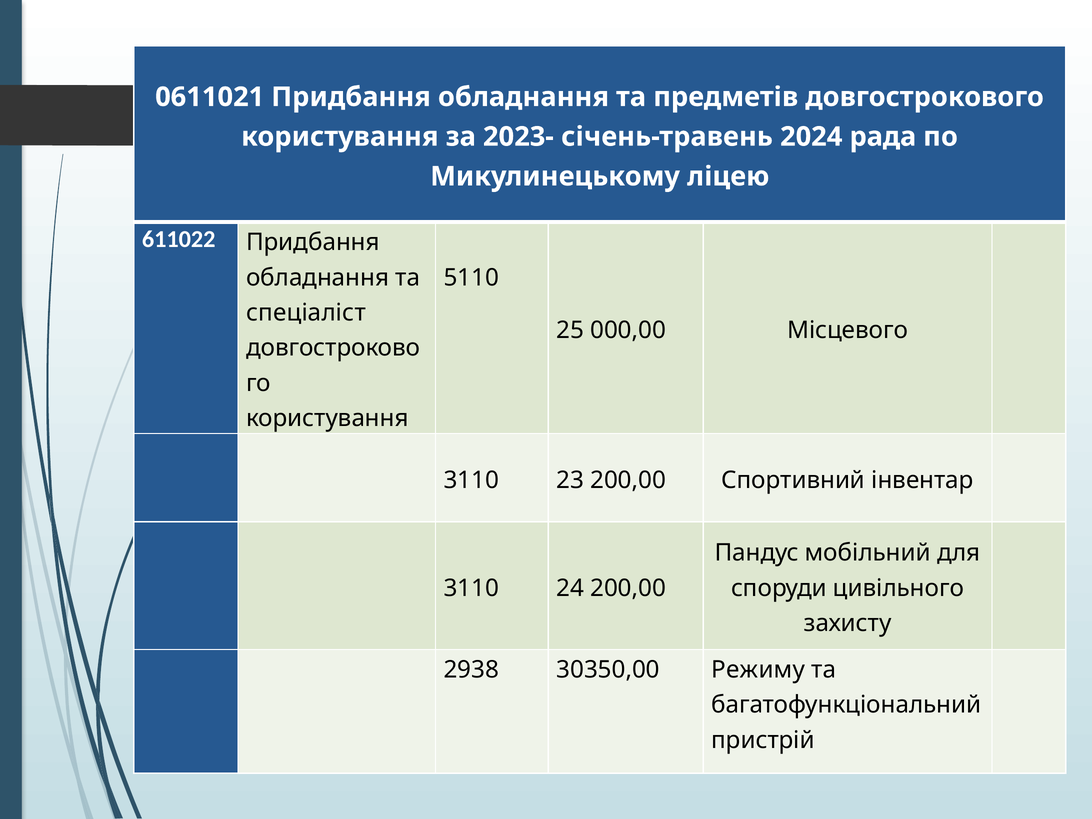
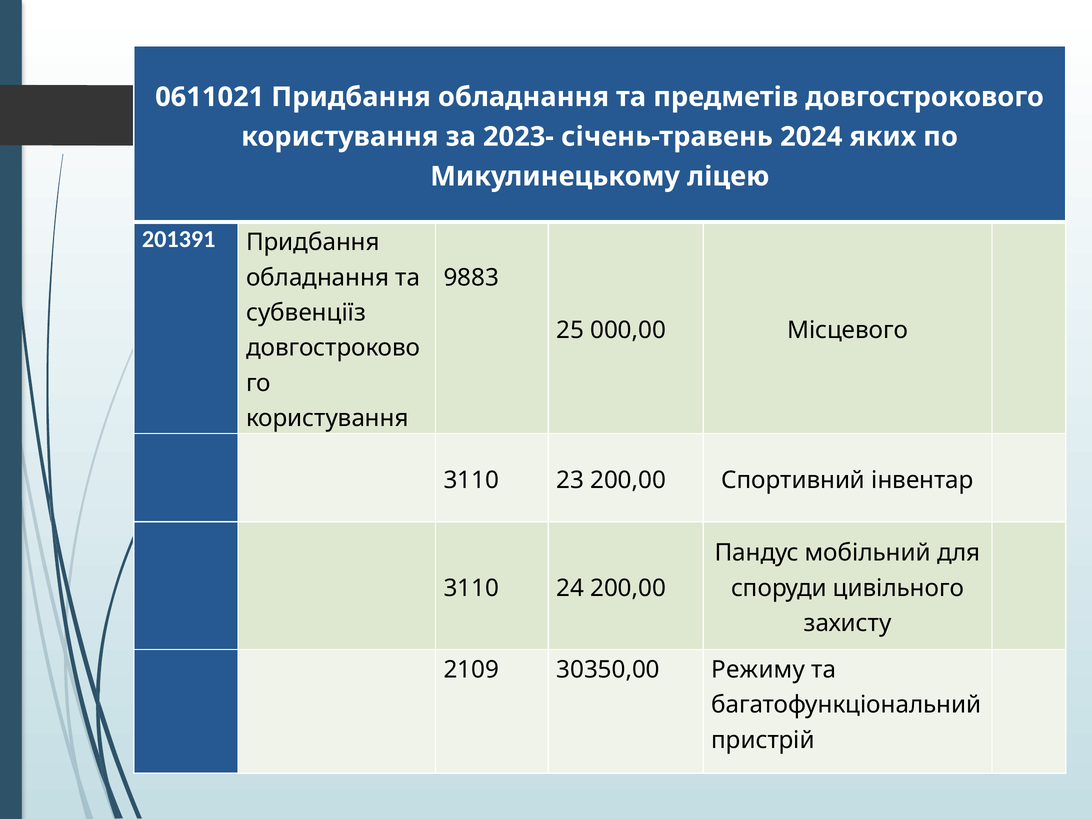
рада: рада -> яких (883, 137)
611022: 611022 -> 201391 (179, 239)
5110: 5110 -> 9883 (471, 278)
спеціаліст: спеціаліст -> субвенціїз (306, 313)
2938: 2938 -> 2109 (471, 670)
